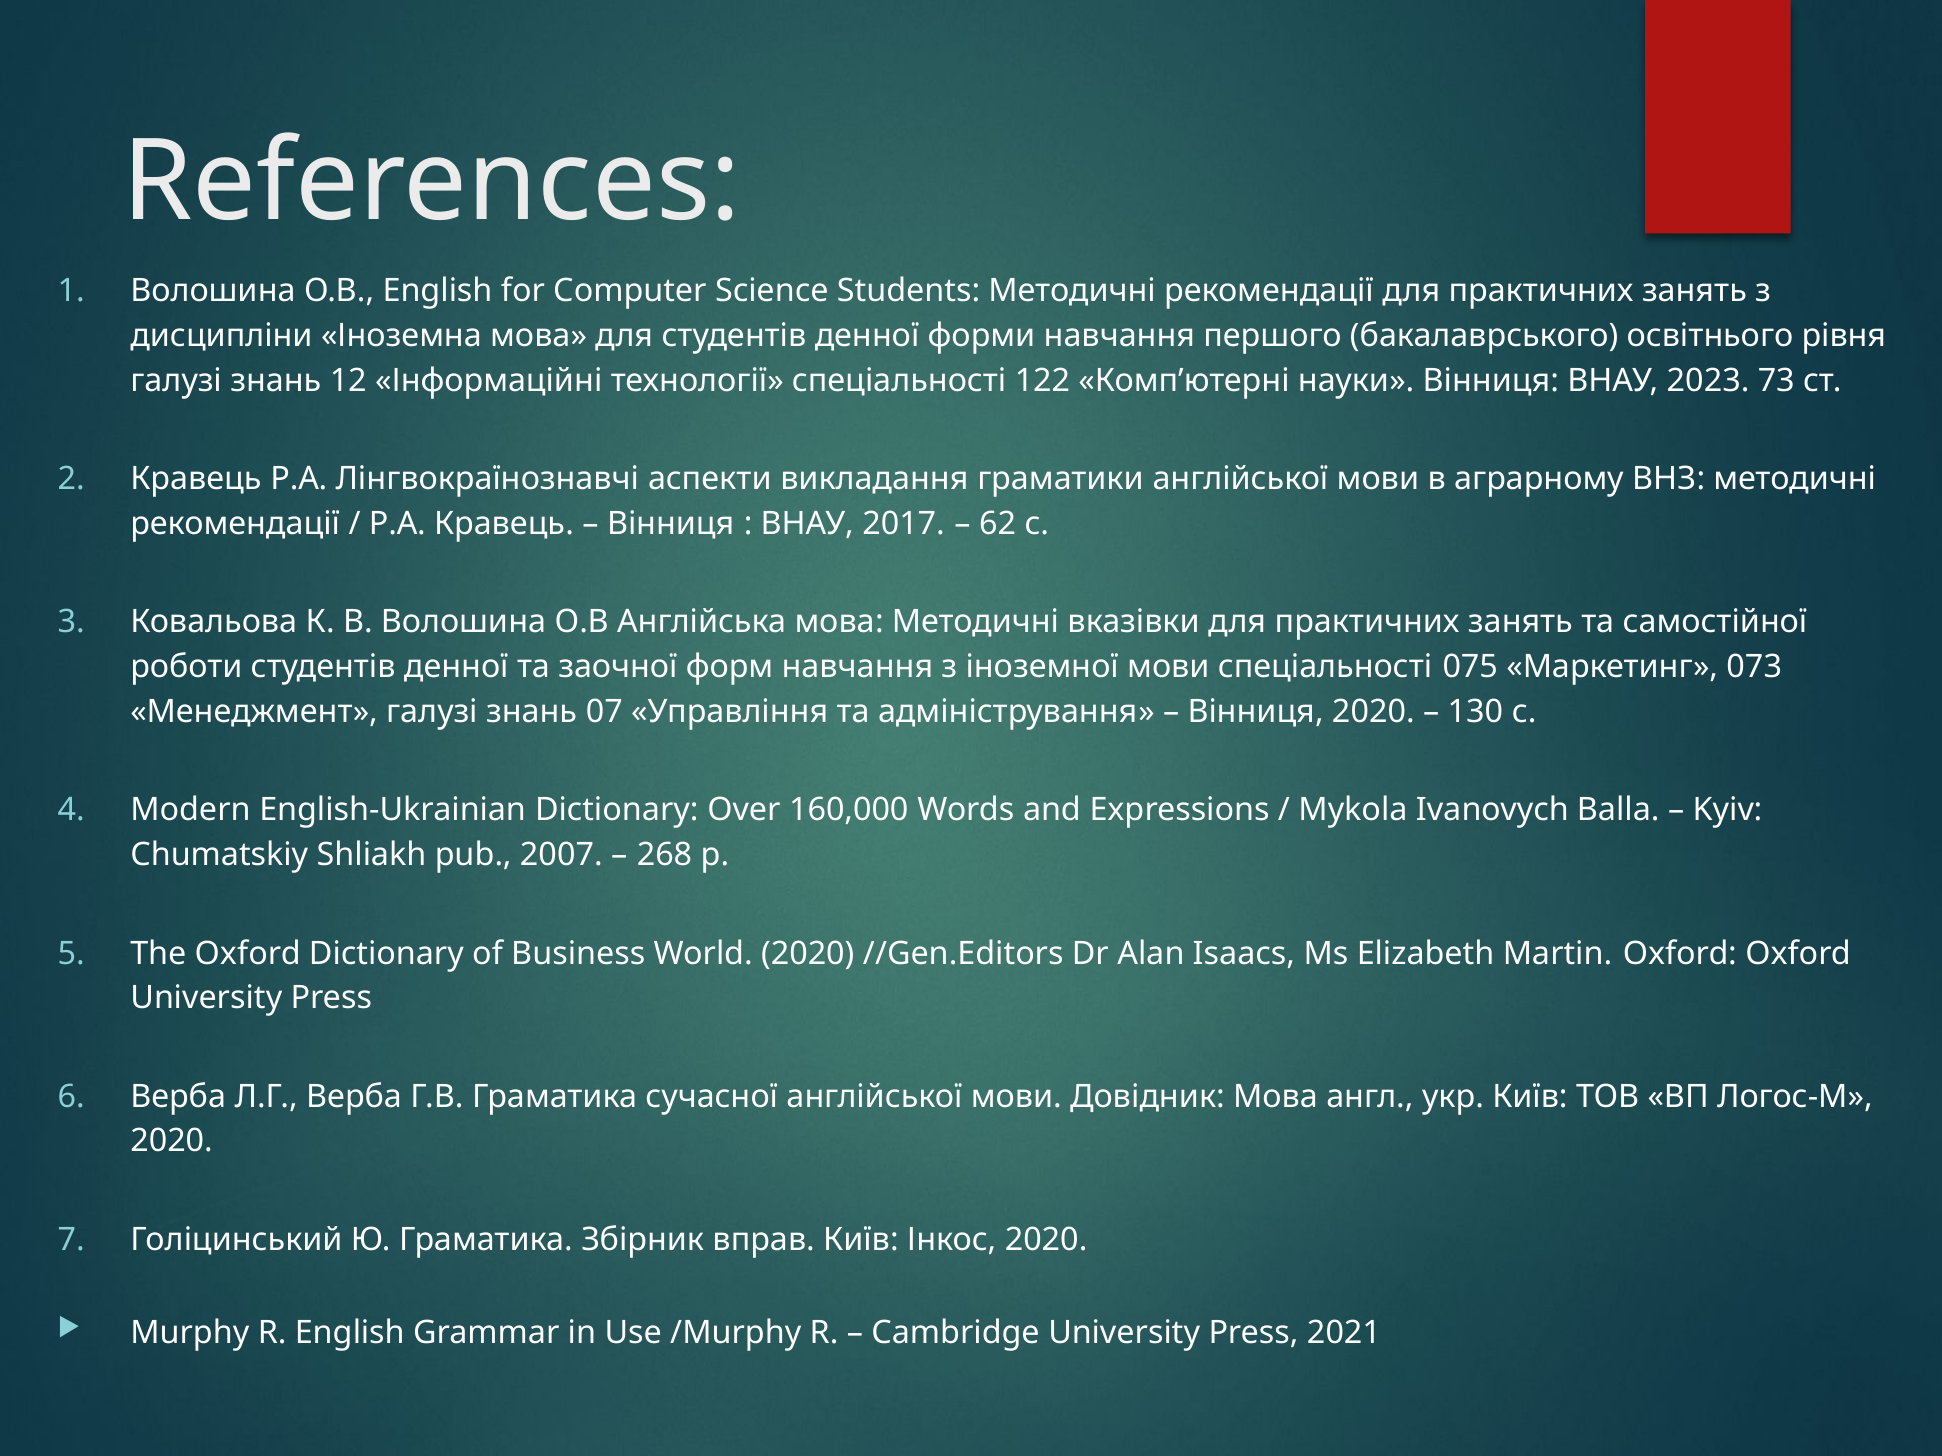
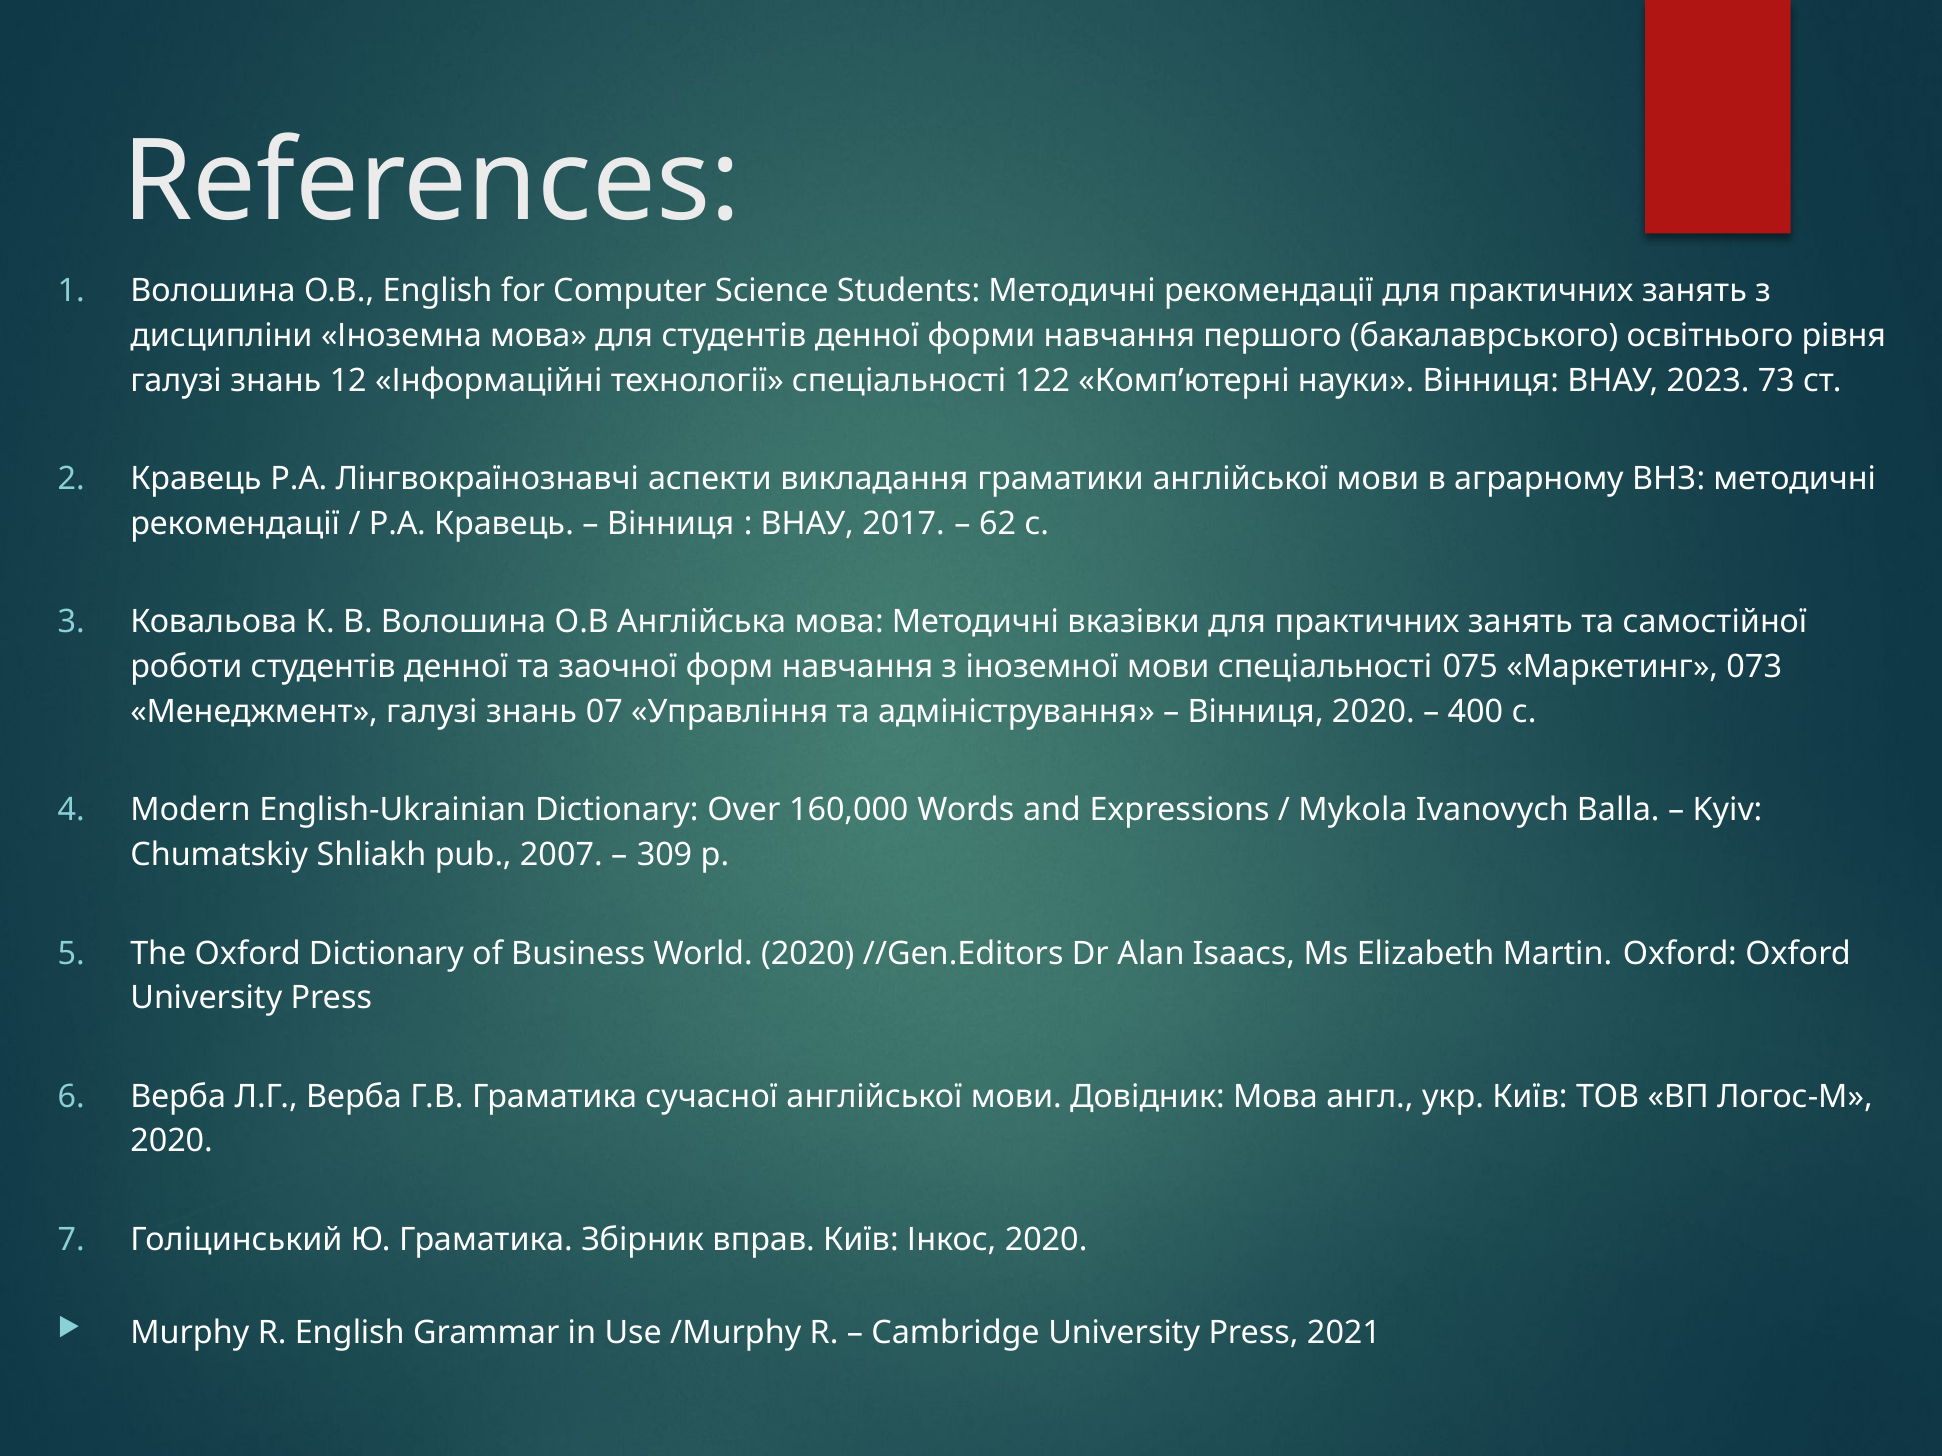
130: 130 -> 400 (1475, 712)
268: 268 -> 309 (665, 855)
